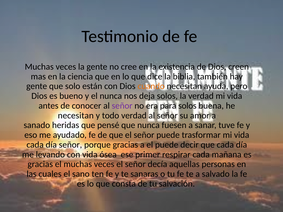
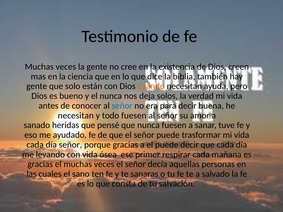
señor colour: purple -> blue (122, 106)
para solos: solos -> decir (187, 106)
todo verdad: verdad -> fuesen (134, 116)
